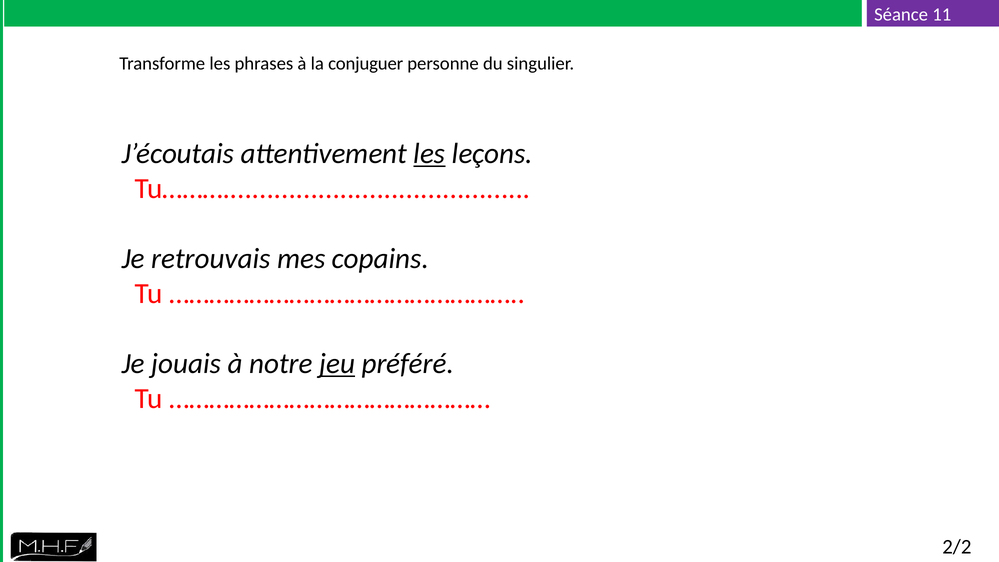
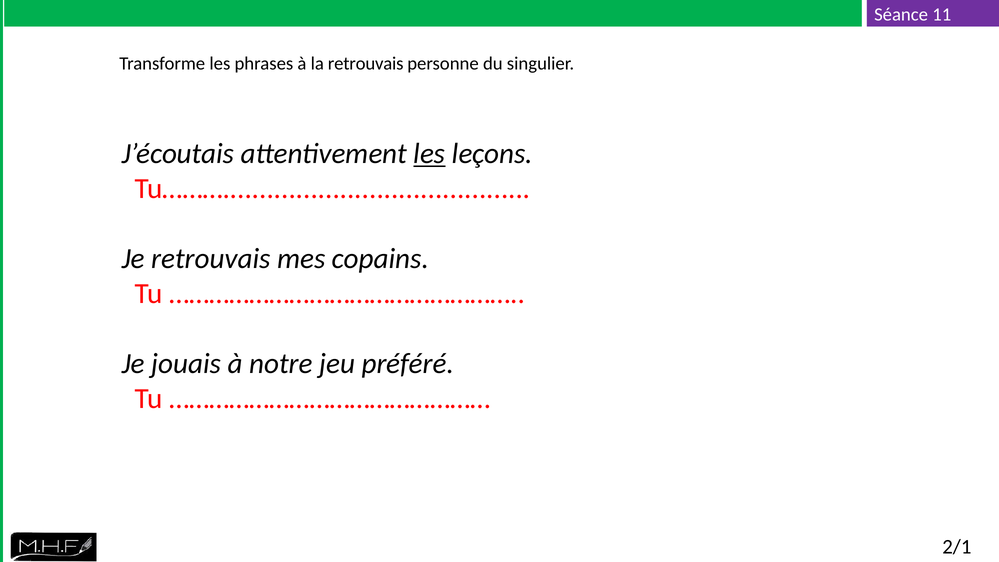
la conjuguer: conjuguer -> retrouvais (366, 64)
jeu underline: present -> none (337, 364)
2/2: 2/2 -> 2/1 (957, 547)
